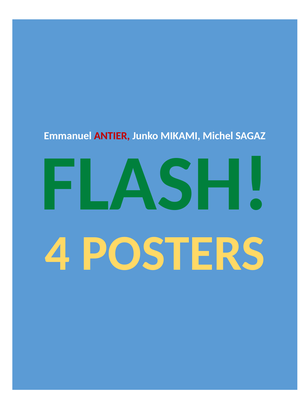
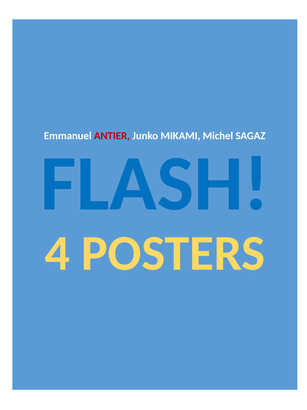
FLASH colour: green -> blue (155, 183)
